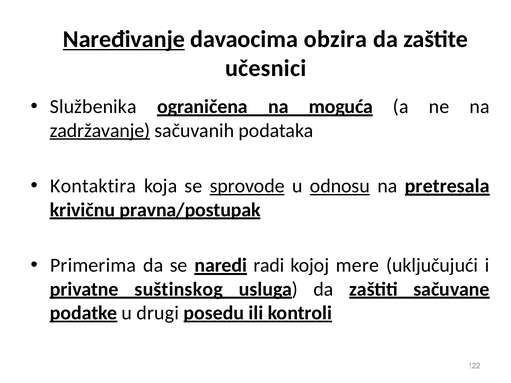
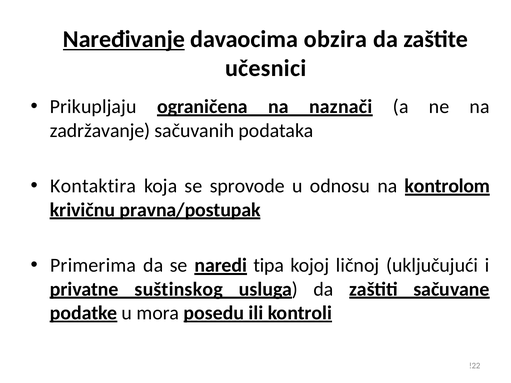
Službenika: Službenika -> Prikupljaju (93, 107)
moguća: moguća -> naznači (341, 107)
zadržavanje underline: present -> none (100, 131)
sprovode underline: present -> none (247, 186)
odnosu underline: present -> none (340, 186)
pretresala: pretresala -> kontrolom (447, 186)
radi: radi -> tipa (269, 266)
mere: mere -> ličnoj (358, 266)
drugi: drugi -> mora (158, 313)
